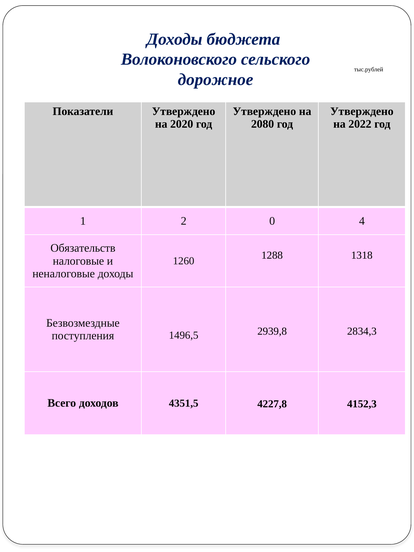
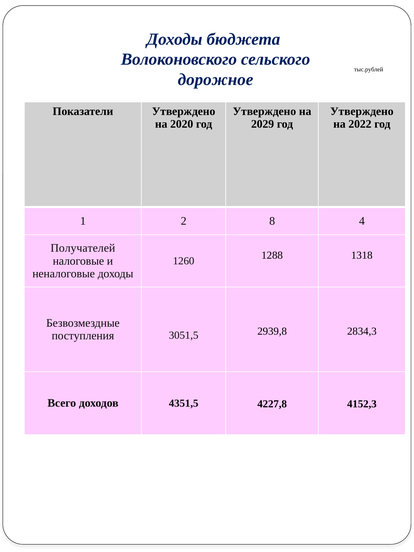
2080: 2080 -> 2029 (263, 124)
0: 0 -> 8 (272, 221)
Обязательств: Обязательств -> Получателей (83, 248)
1496,5: 1496,5 -> 3051,5 (184, 335)
